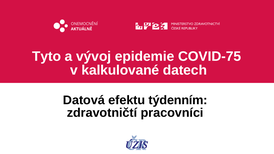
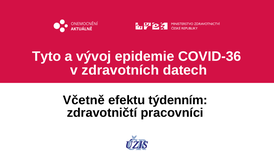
COVID-75: COVID-75 -> COVID-36 (210, 56)
kalkulované: kalkulované -> zdravotních (120, 70)
Datová: Datová -> Včetně (84, 100)
